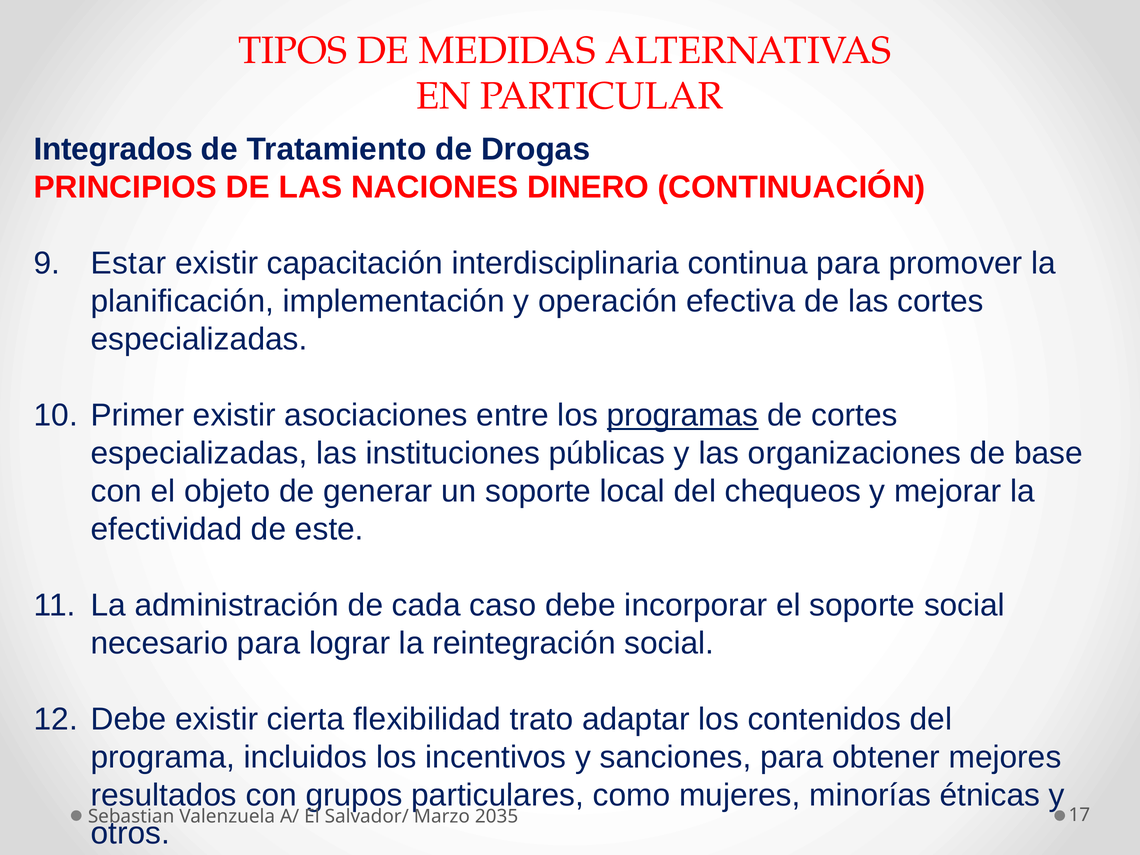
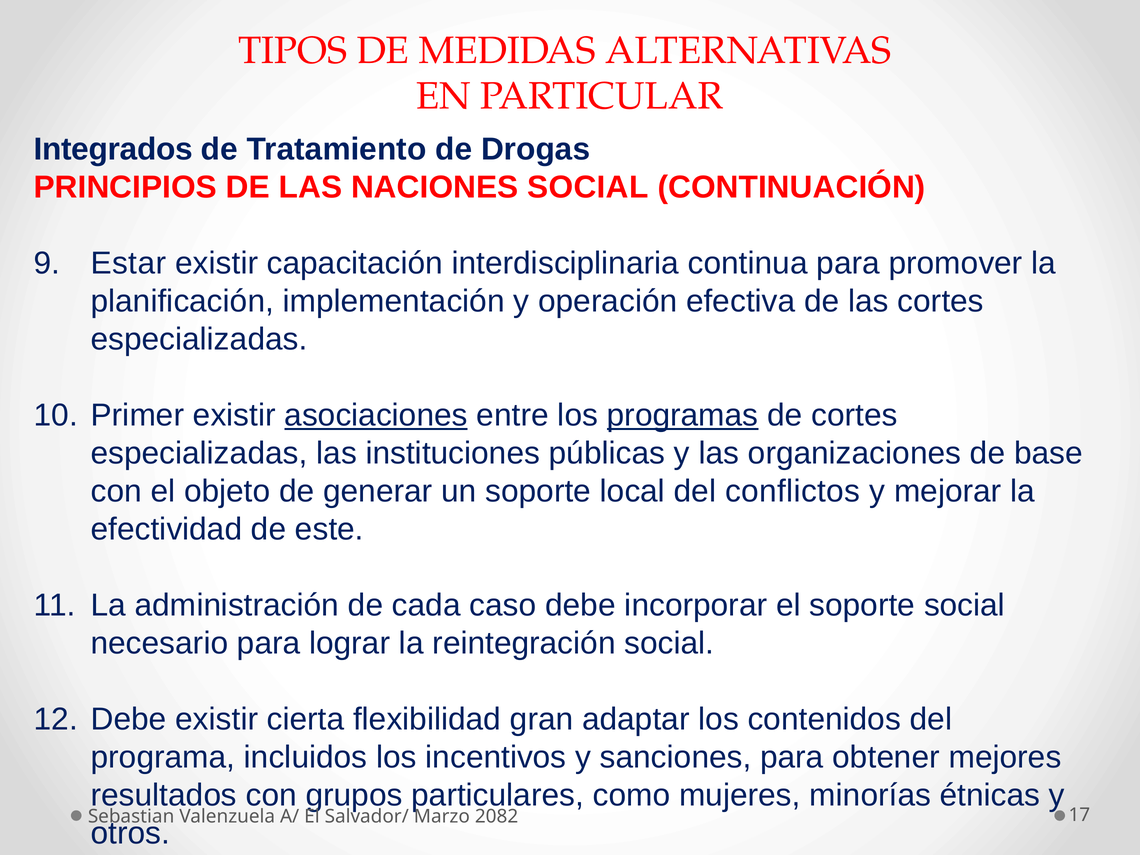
NACIONES DINERO: DINERO -> SOCIAL (588, 187)
asociaciones underline: none -> present (376, 415)
chequeos: chequeos -> conflictos (793, 491)
trato: trato -> gran (542, 719)
2035: 2035 -> 2082 (497, 817)
